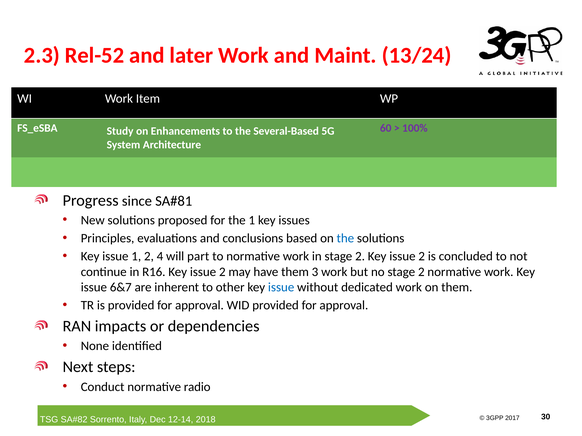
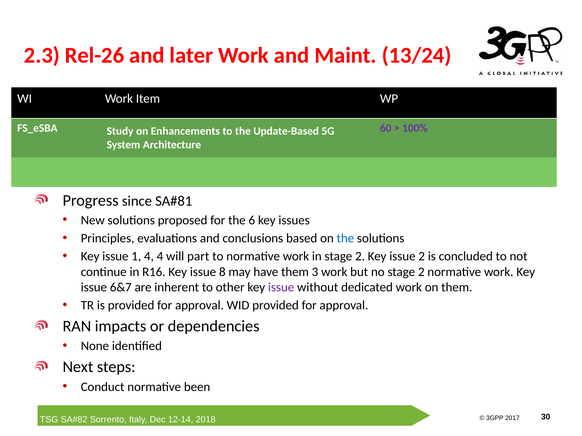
Rel-52: Rel-52 -> Rel-26 (95, 55)
Several-Based: Several-Based -> Update-Based (286, 131)
the 1: 1 -> 6 (252, 220)
1 2: 2 -> 4 (149, 257)
R16 Key issue 2: 2 -> 8 (222, 272)
issue colour: blue -> purple (281, 288)
radio: radio -> been (197, 387)
